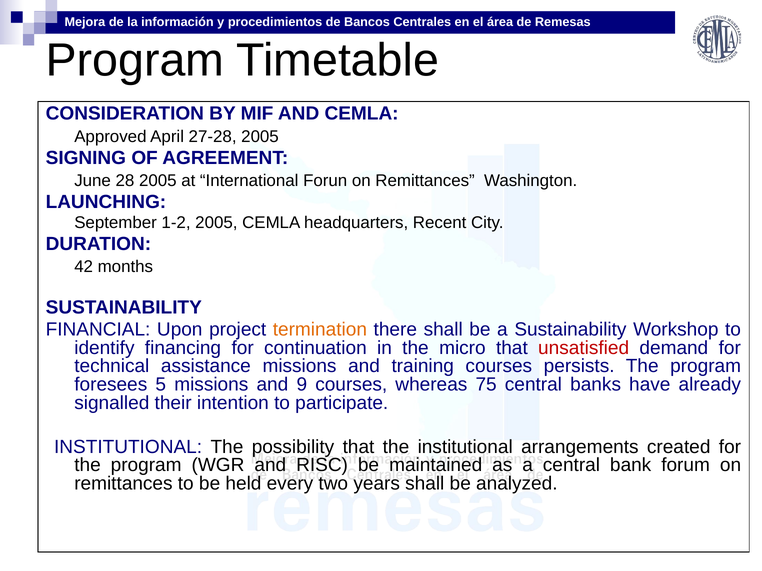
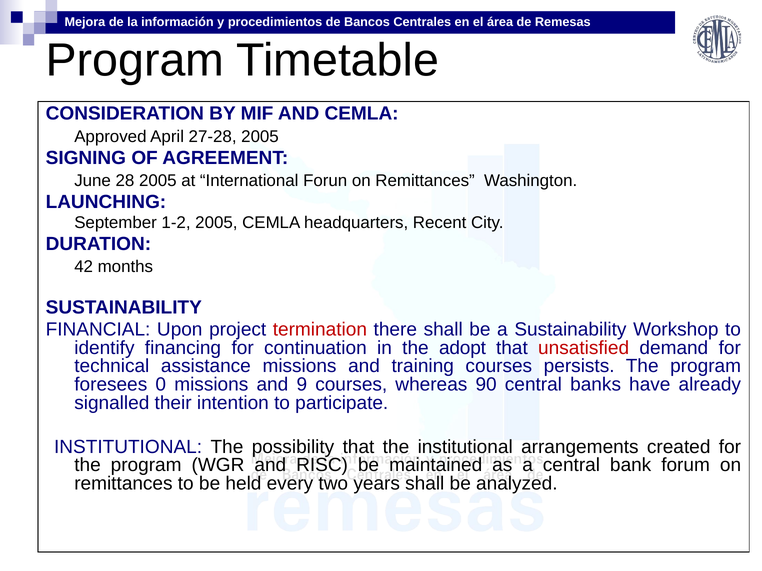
termination colour: orange -> red (320, 330)
micro: micro -> adopt (463, 348)
5: 5 -> 0 (161, 385)
75: 75 -> 90 (486, 385)
